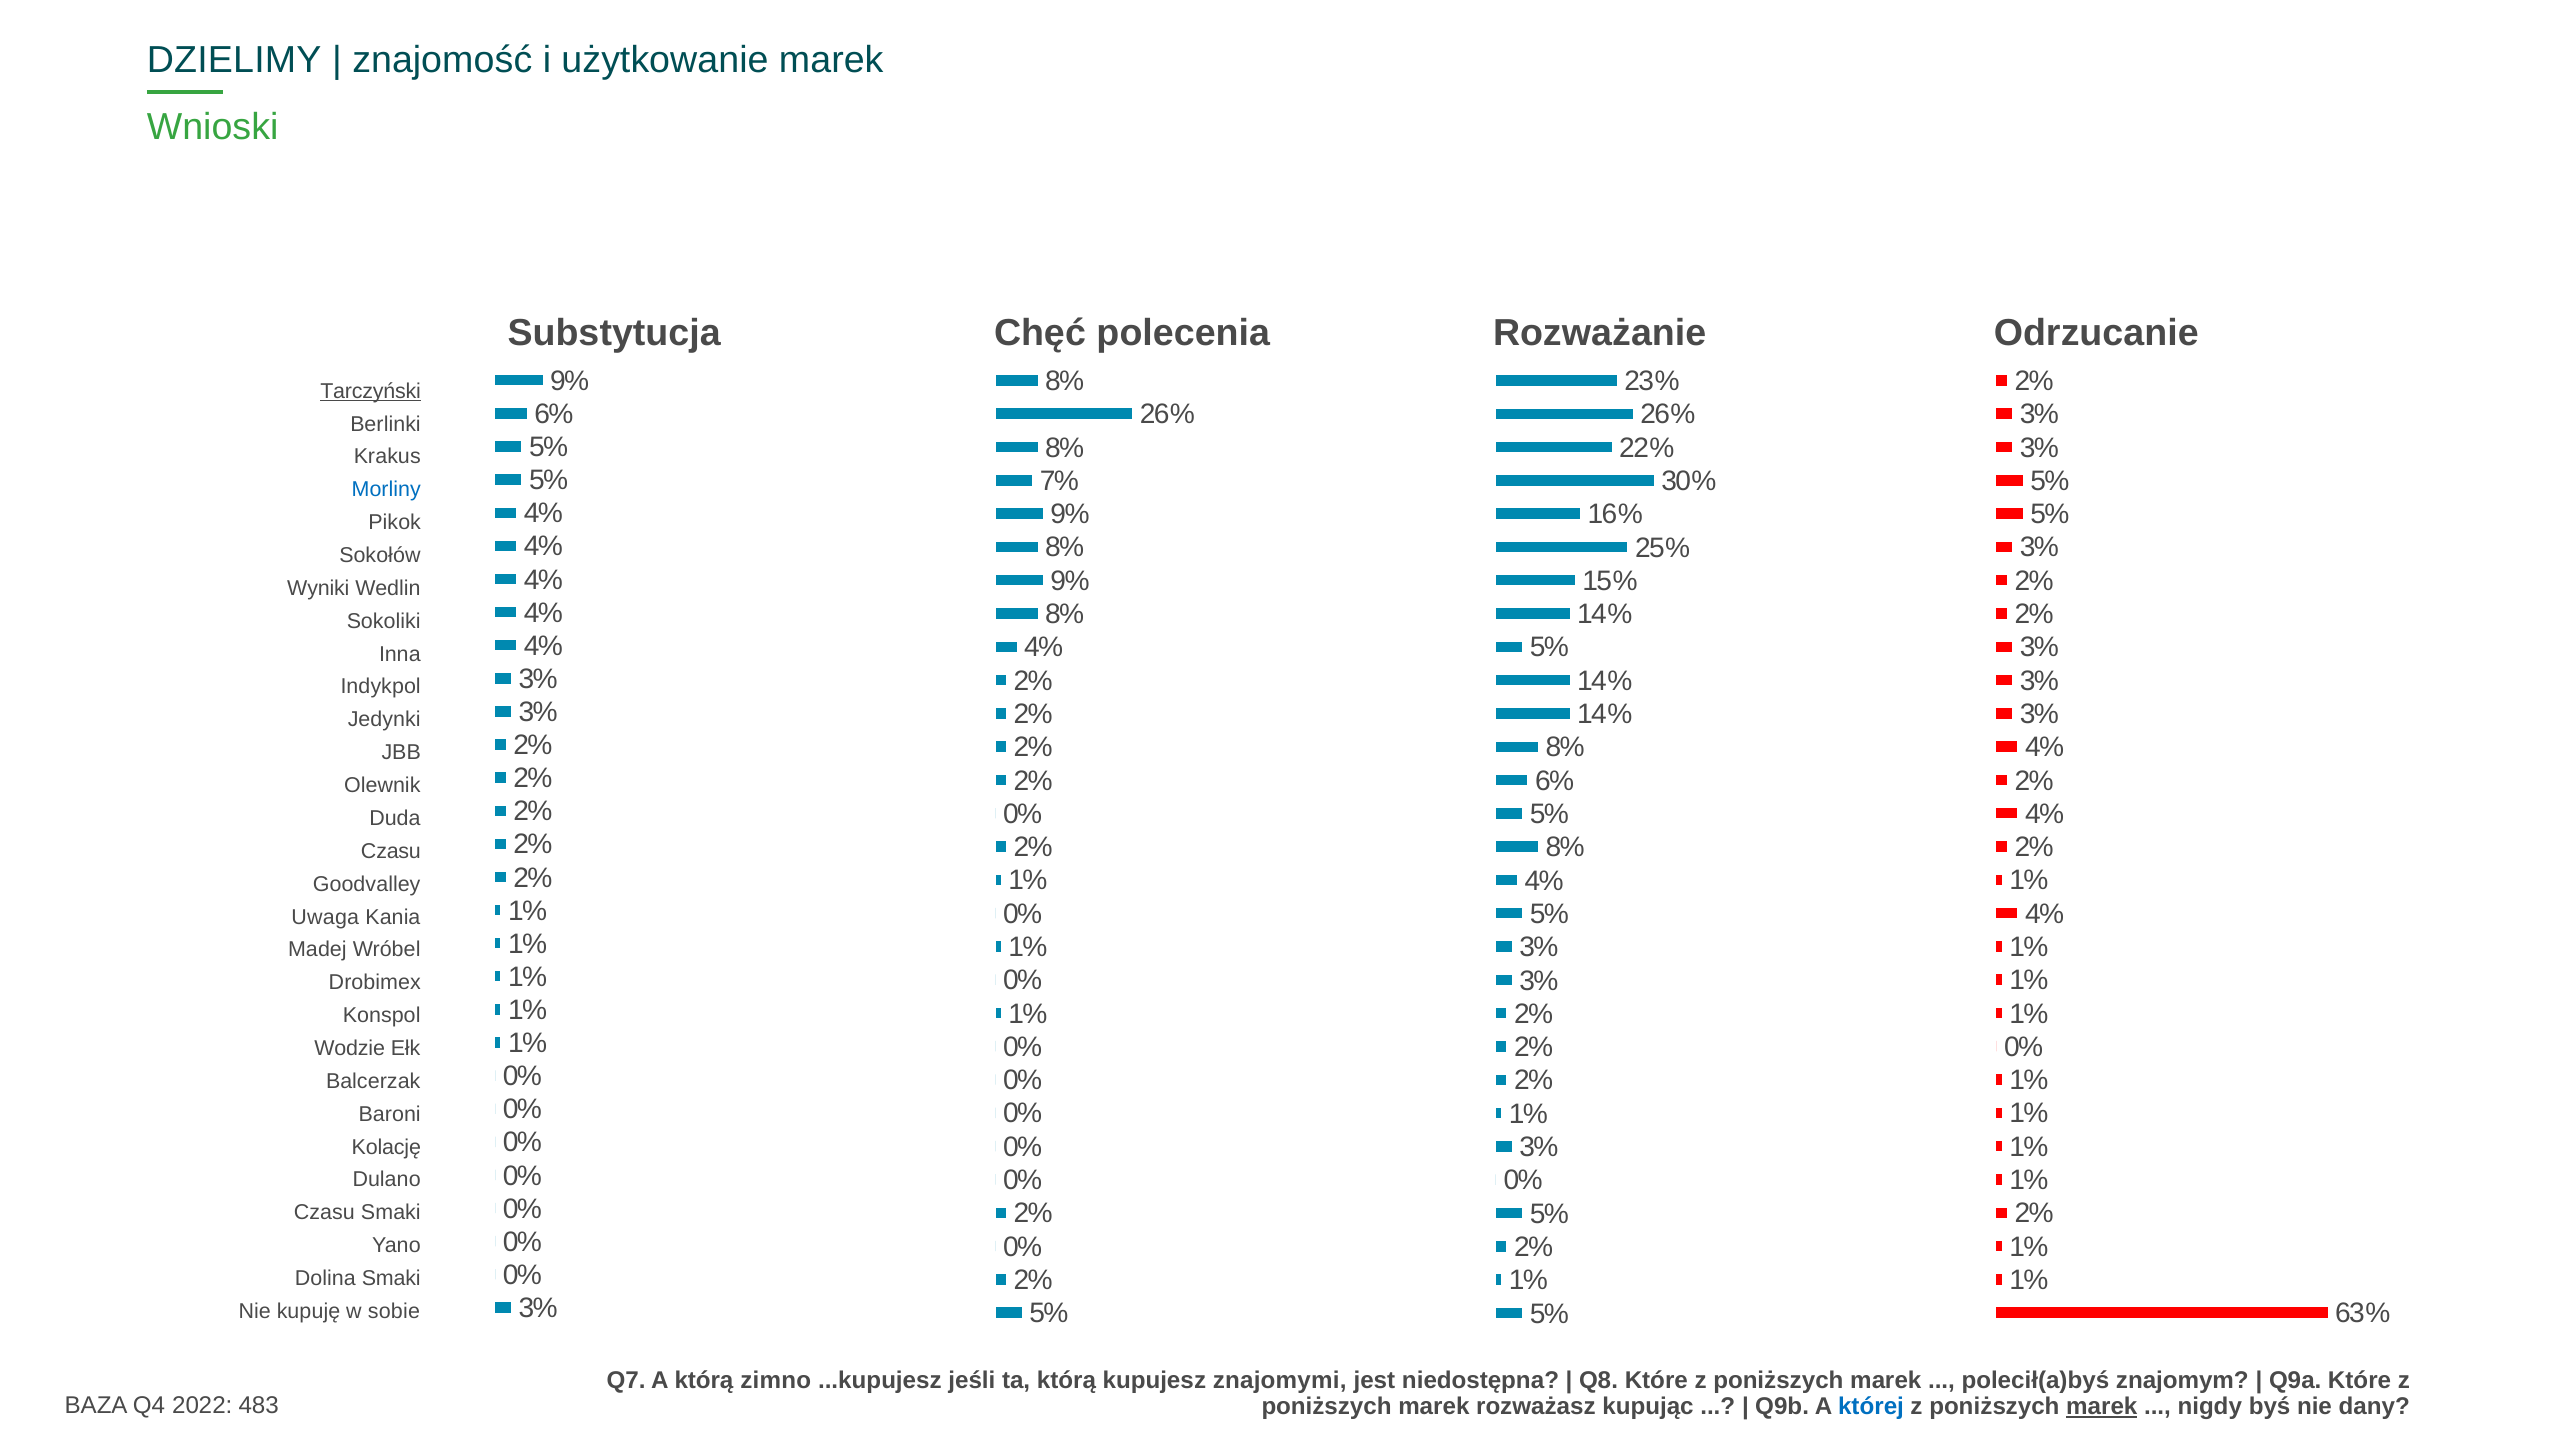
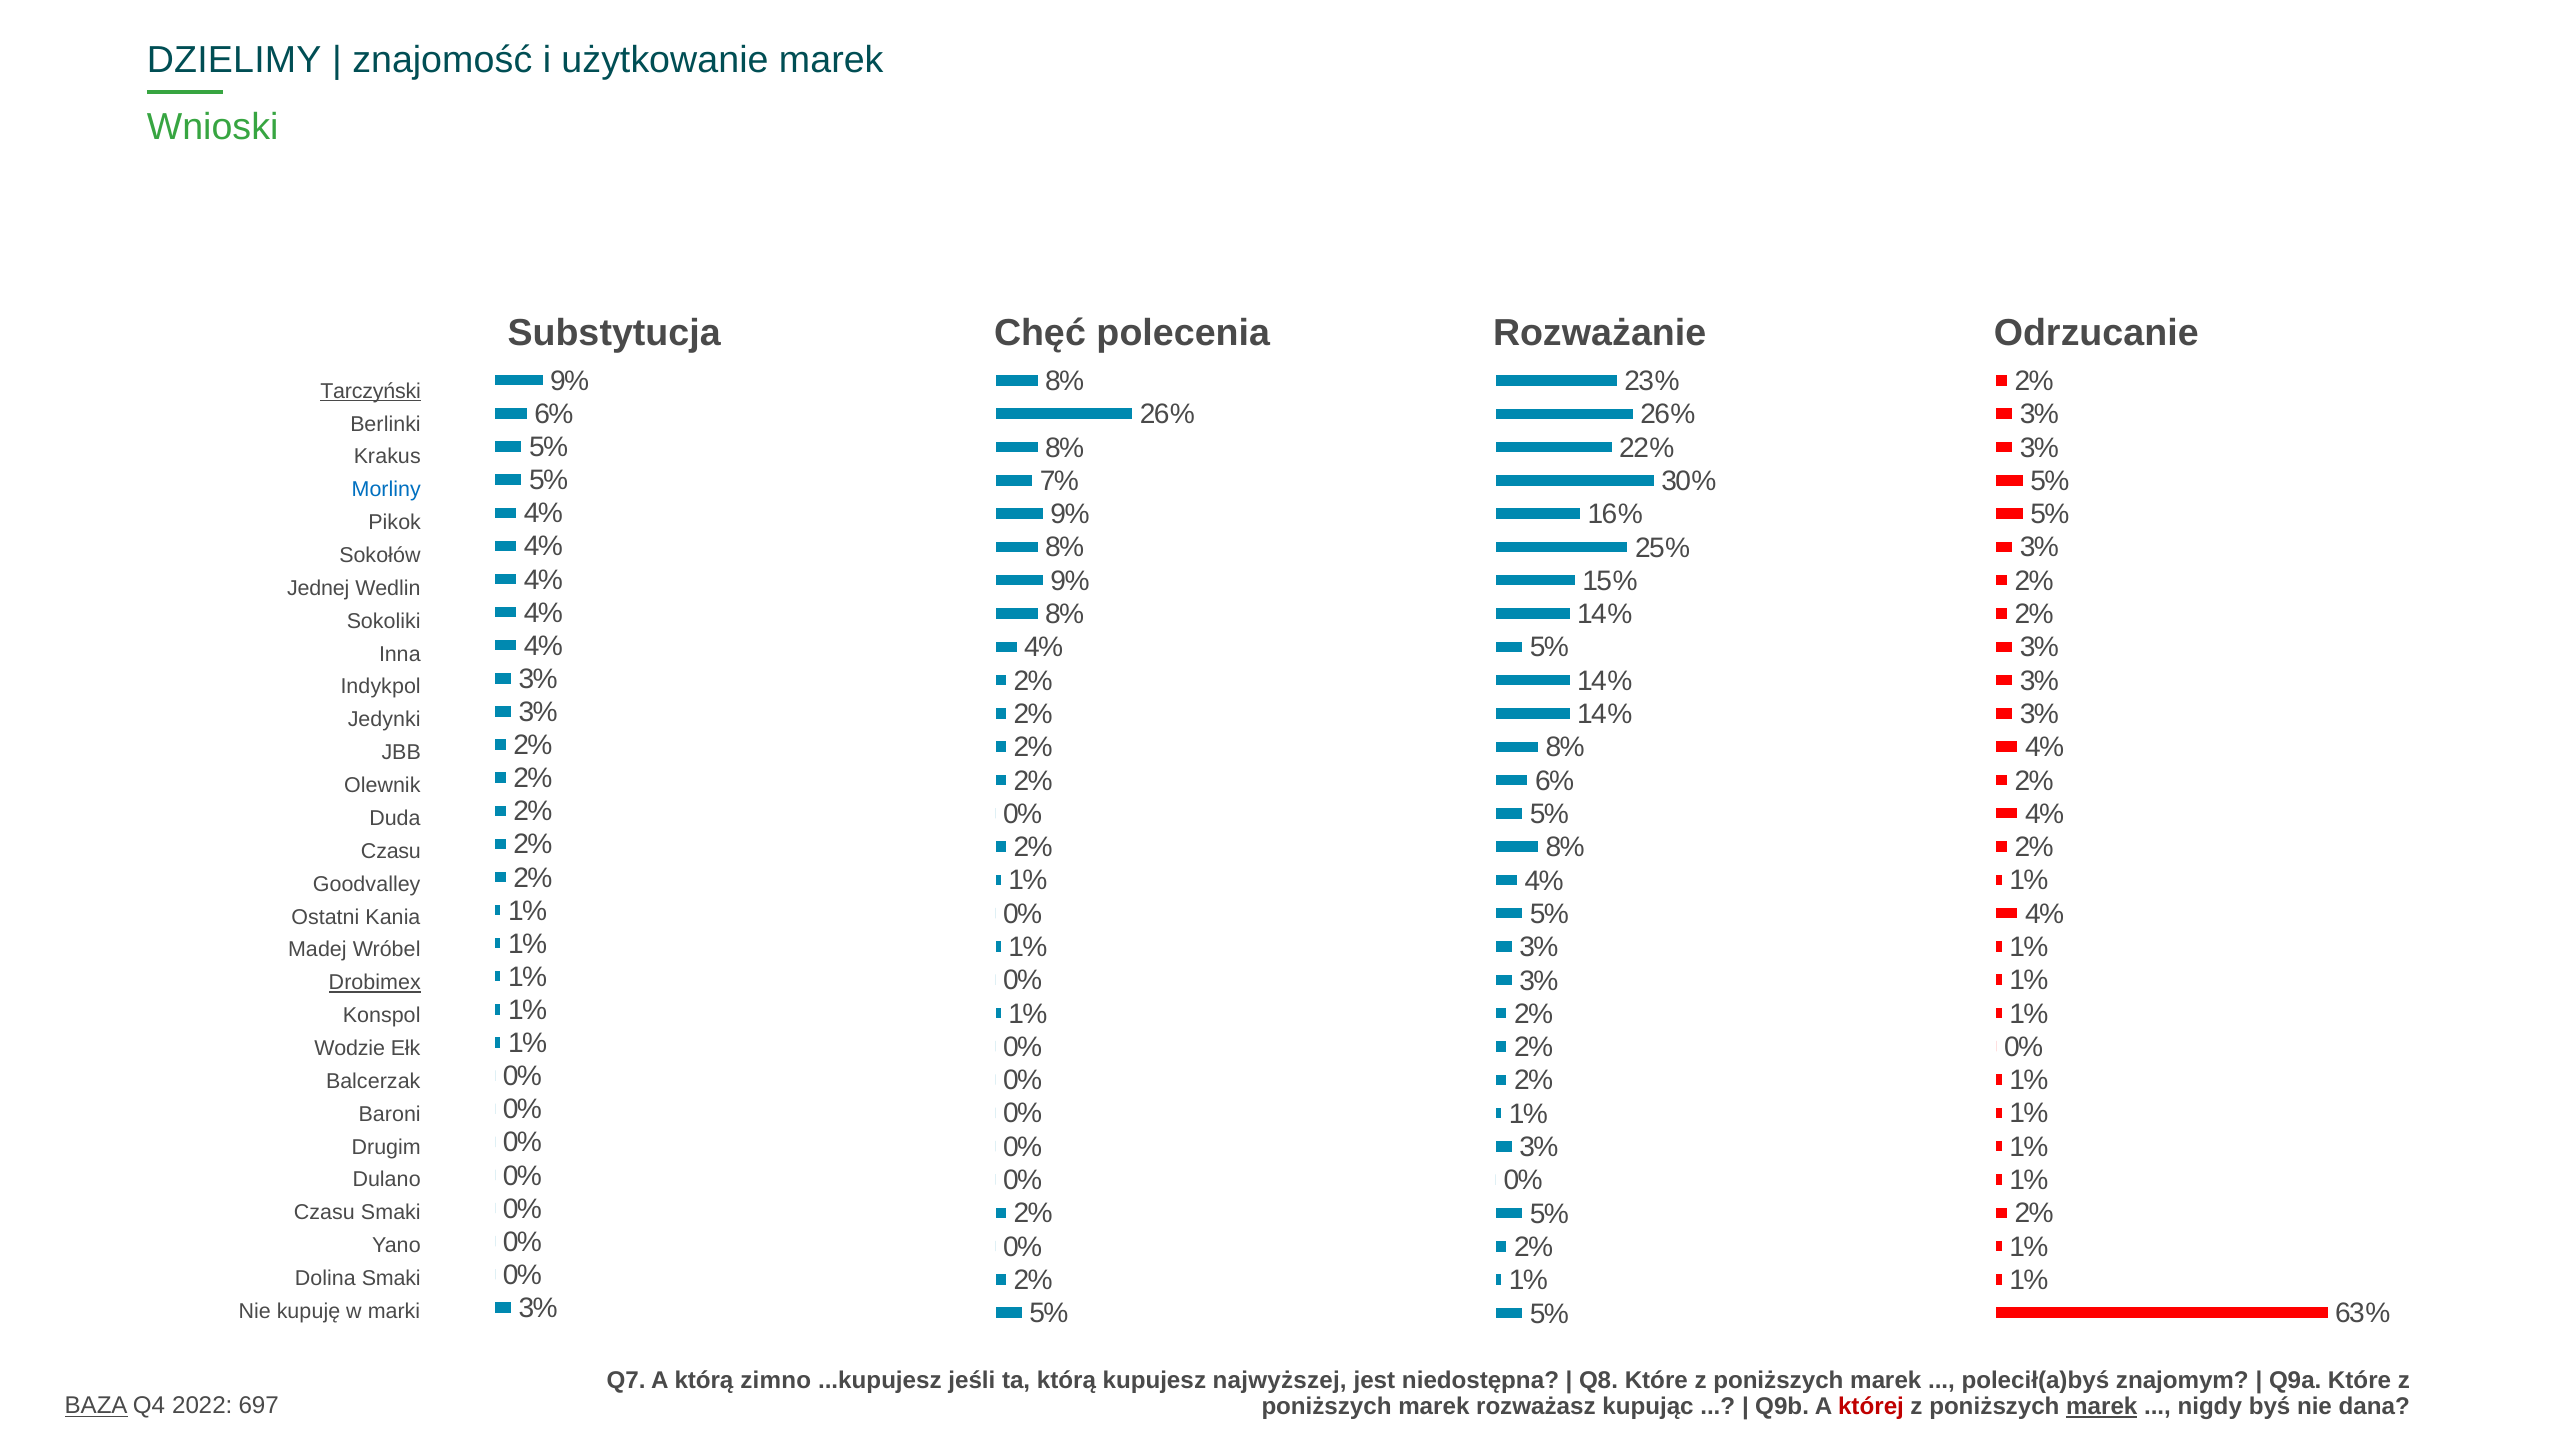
Wyniki: Wyniki -> Jednej (318, 588)
Uwaga: Uwaga -> Ostatni (325, 917)
Drobimex underline: none -> present (375, 983)
Kolację: Kolację -> Drugim (386, 1147)
sobie: sobie -> marki (394, 1311)
znajomymi: znajomymi -> najwyższej (1280, 1381)
BAZA underline: none -> present (96, 1406)
483: 483 -> 697 (259, 1406)
której colour: blue -> red (1871, 1407)
dany: dany -> dana (2374, 1407)
